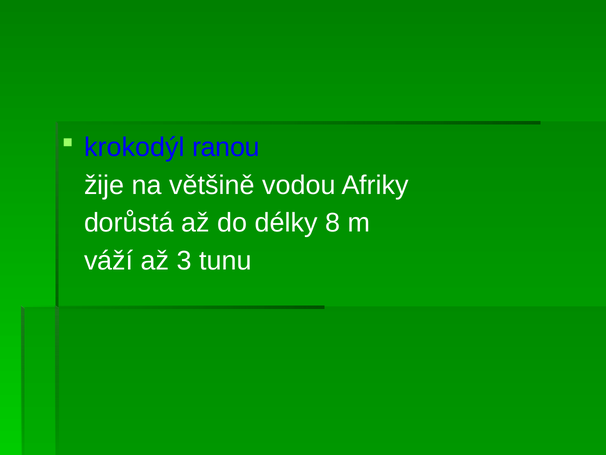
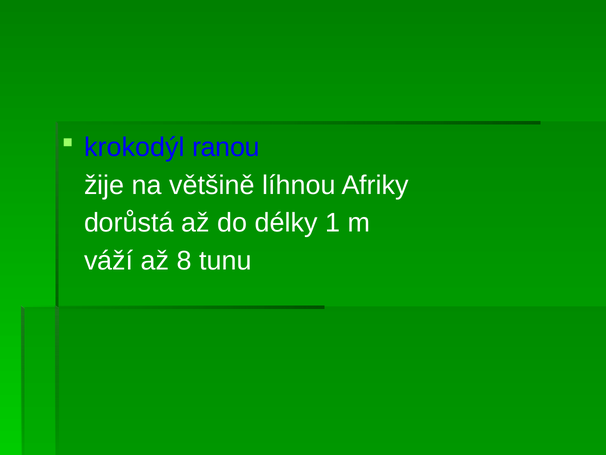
vodou: vodou -> líhnou (299, 185)
8: 8 -> 1 (333, 223)
3: 3 -> 8 (184, 260)
